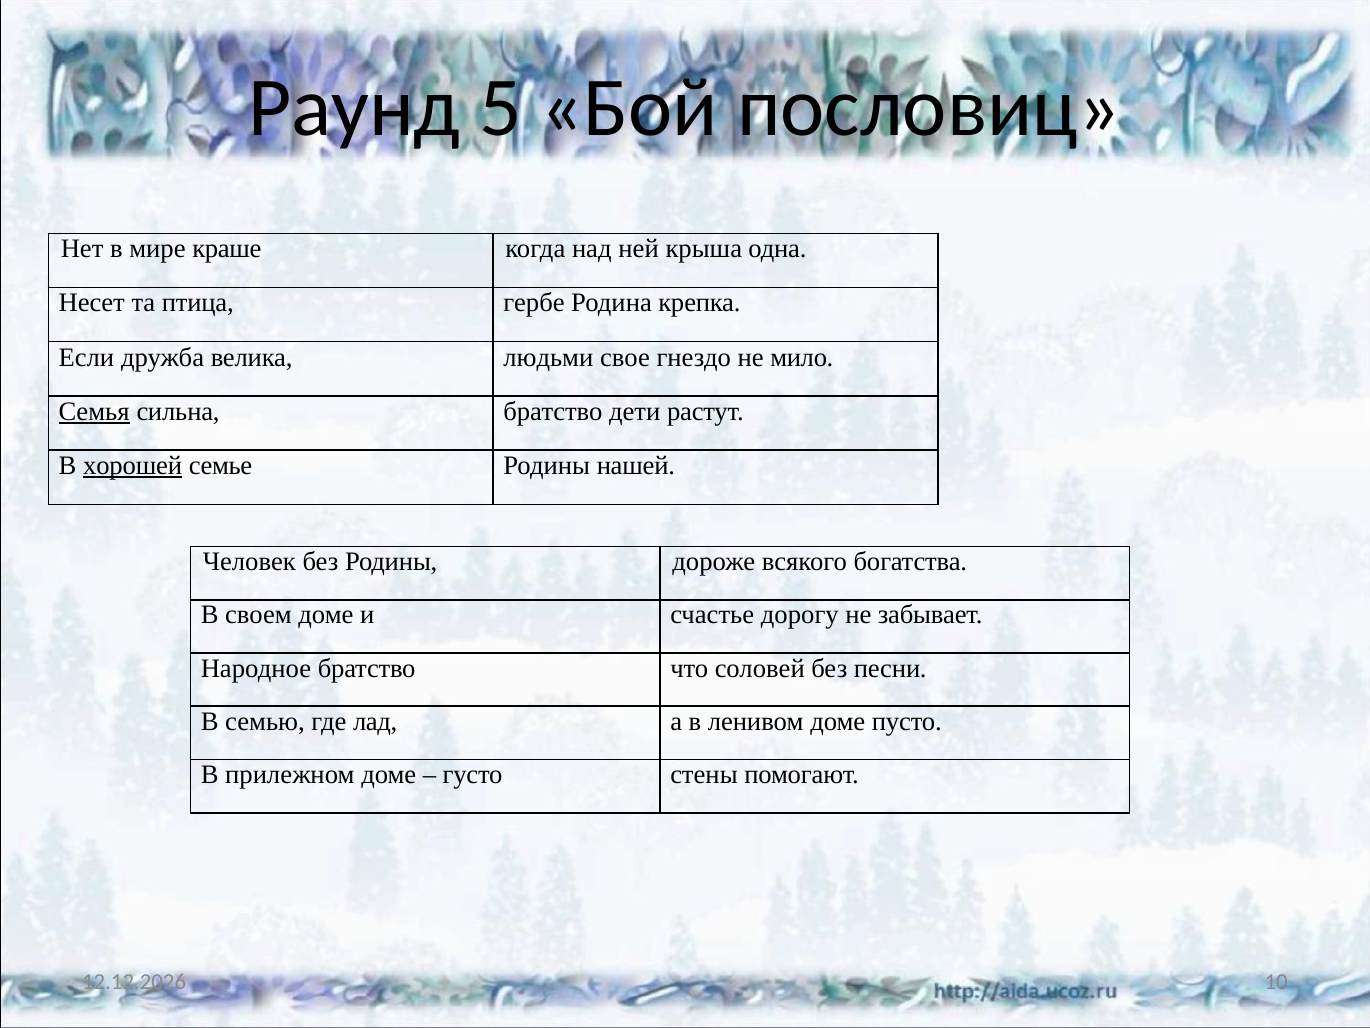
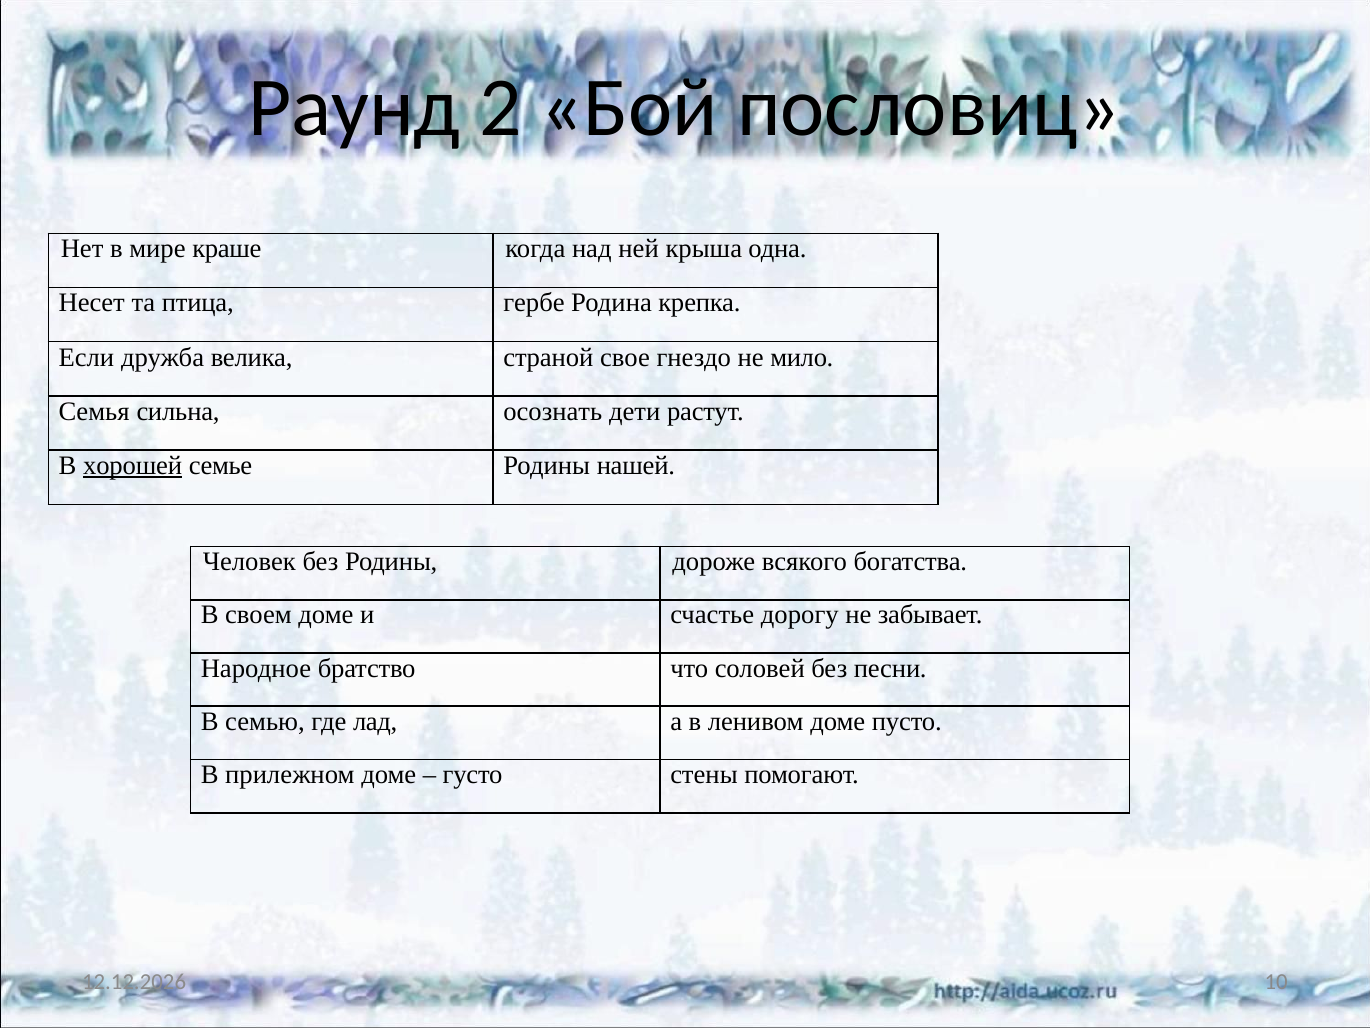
5: 5 -> 2 (501, 107)
людьми: людьми -> страной (548, 357)
Семья underline: present -> none (94, 411)
сильна братство: братство -> осознать (553, 411)
